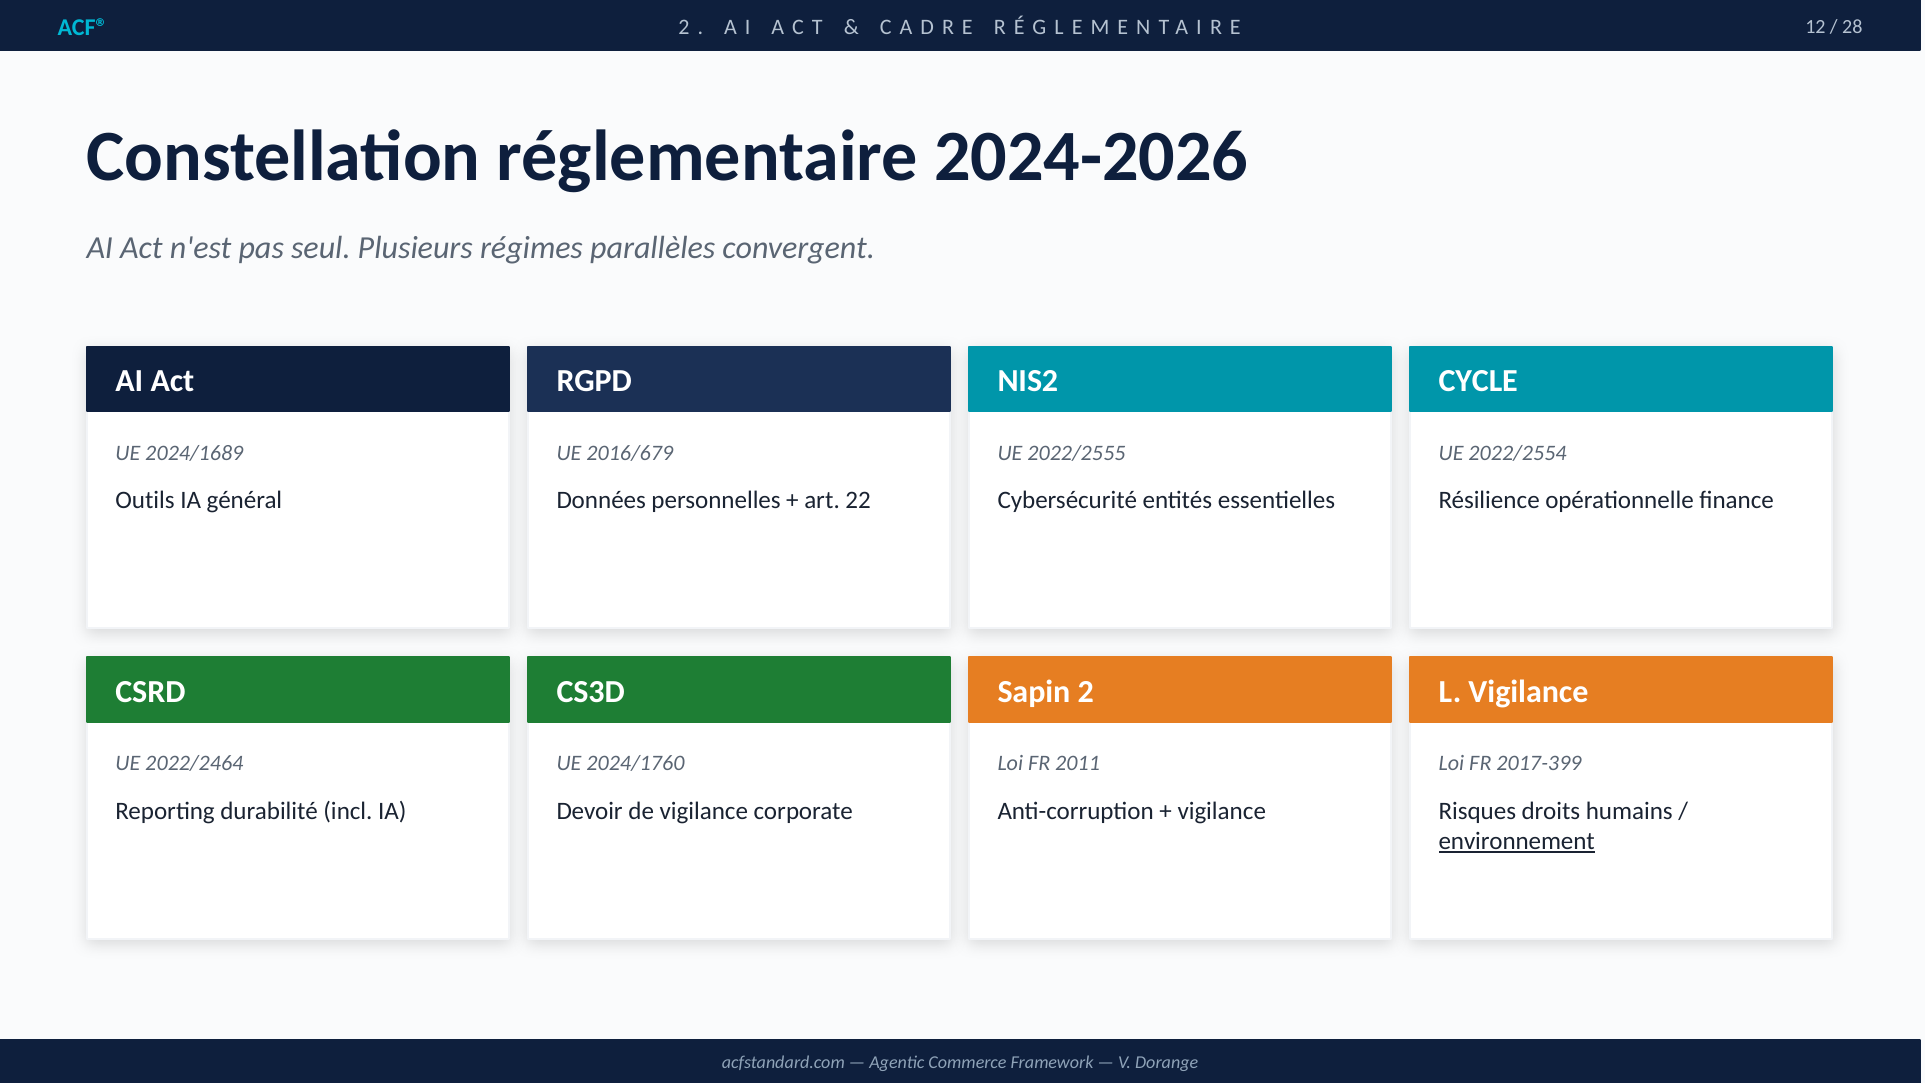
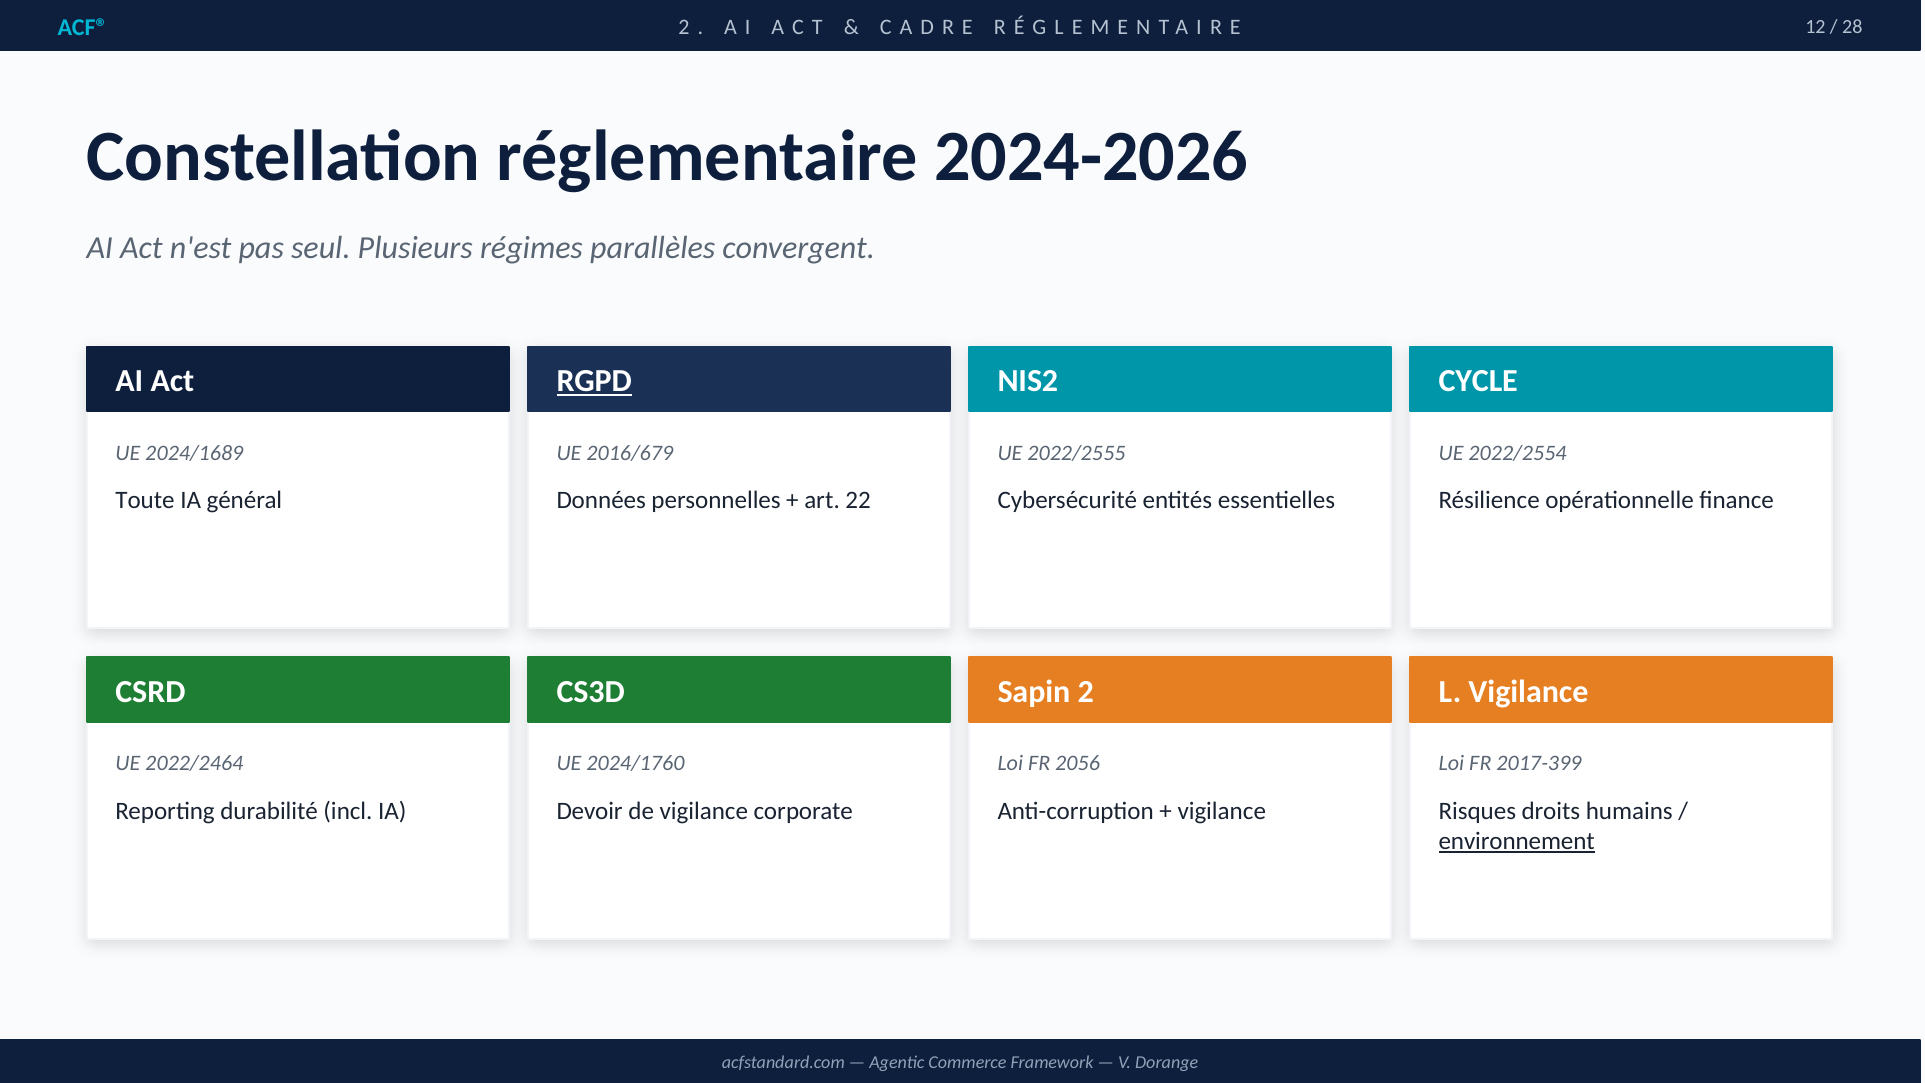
RGPD underline: none -> present (594, 381)
Outils: Outils -> Toute (145, 500)
2011: 2011 -> 2056 (1078, 763)
